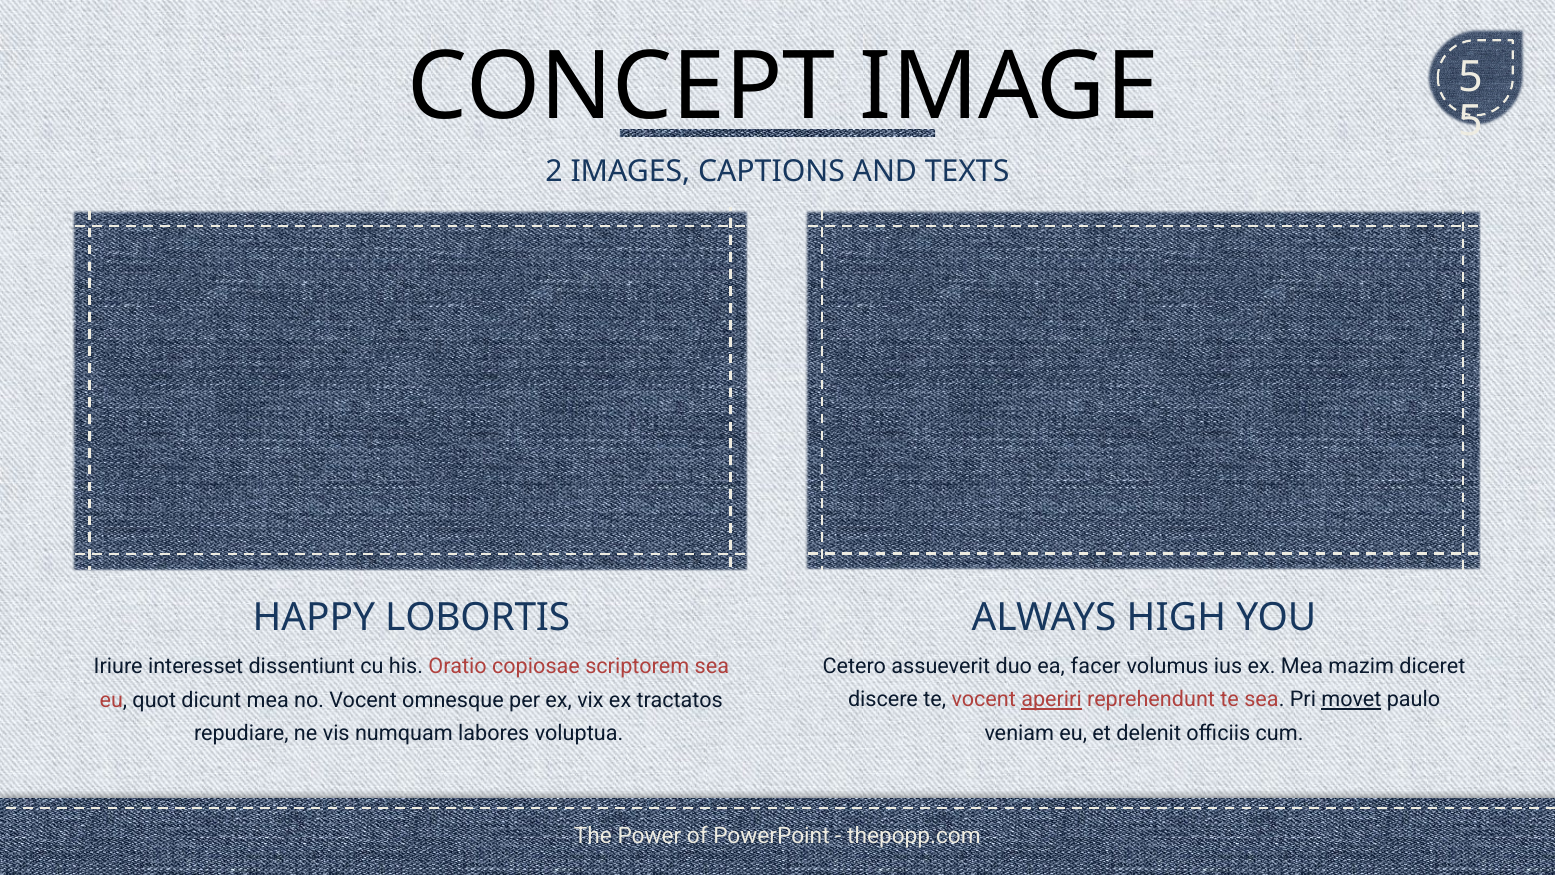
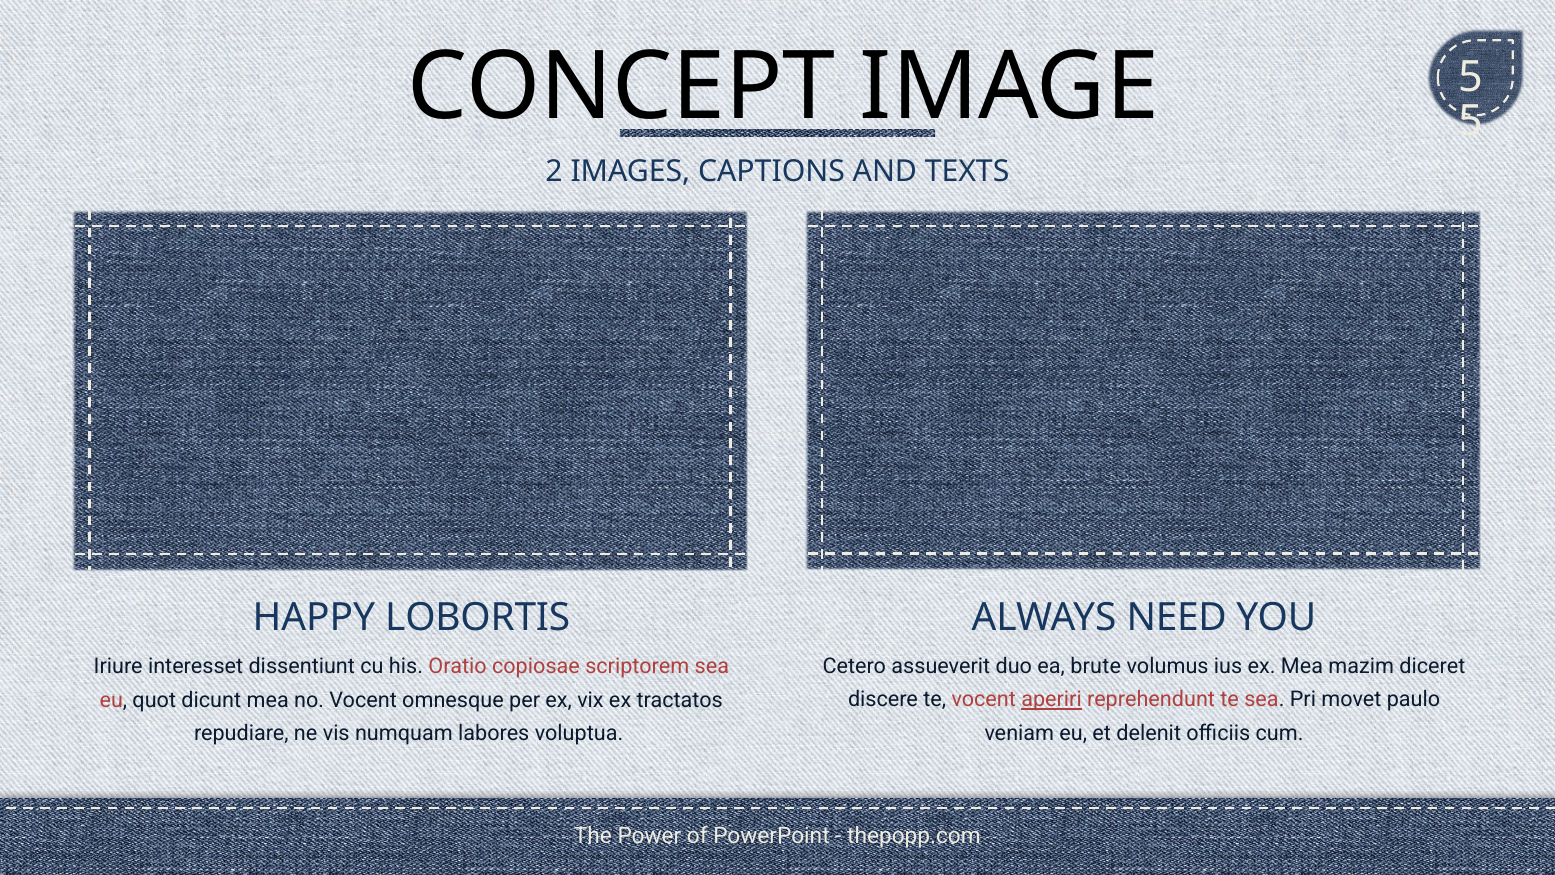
HIGH: HIGH -> NEED (1177, 617)
facer: facer -> brute (1096, 666)
movet underline: present -> none (1351, 699)
